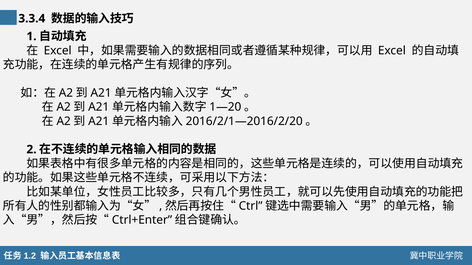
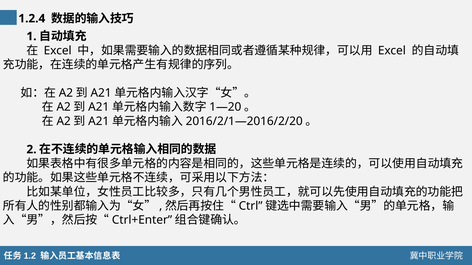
3.3.4: 3.3.4 -> 1.2.4 (32, 19)
